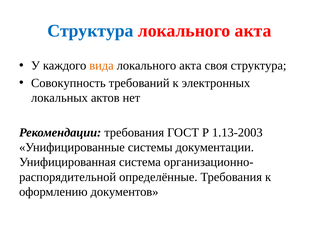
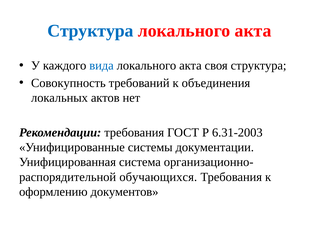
вида colour: orange -> blue (102, 66)
электронных: электронных -> объединения (216, 83)
1.13-2003: 1.13-2003 -> 6.31-2003 (237, 133)
определённые: определённые -> обучающихся (158, 177)
